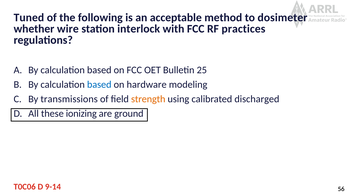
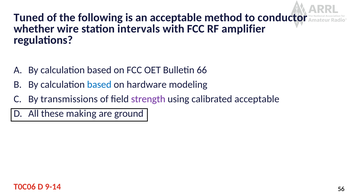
dosimeter: dosimeter -> conductor (282, 18)
interlock: interlock -> intervals (139, 29)
practices: practices -> amplifier (243, 29)
25: 25 -> 66 (202, 70)
strength colour: orange -> purple (148, 99)
calibrated discharged: discharged -> acceptable (257, 99)
ionizing: ionizing -> making (81, 114)
